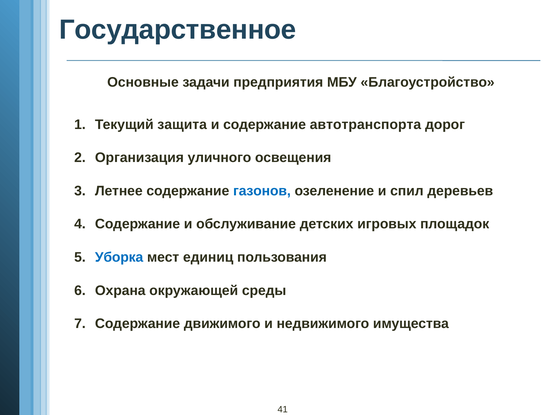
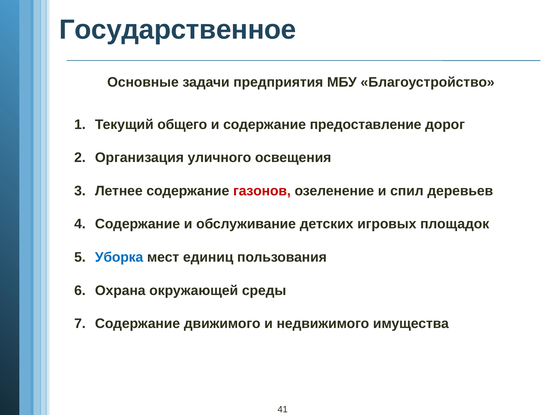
защита: защита -> общего (182, 124)
автотранспорта: автотранспорта -> предоставление (366, 124)
газонов colour: blue -> red (262, 191)
